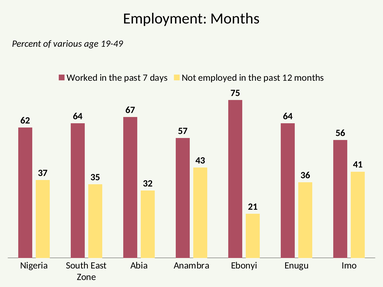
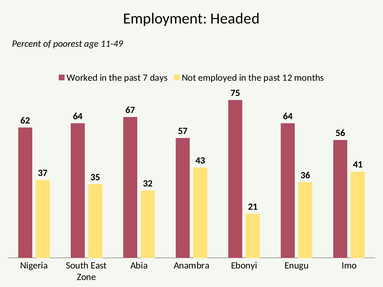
Employment Months: Months -> Headed (235, 19)
various: various -> poorest (68, 44)
19-49: 19-49 -> 11-49 (112, 44)
